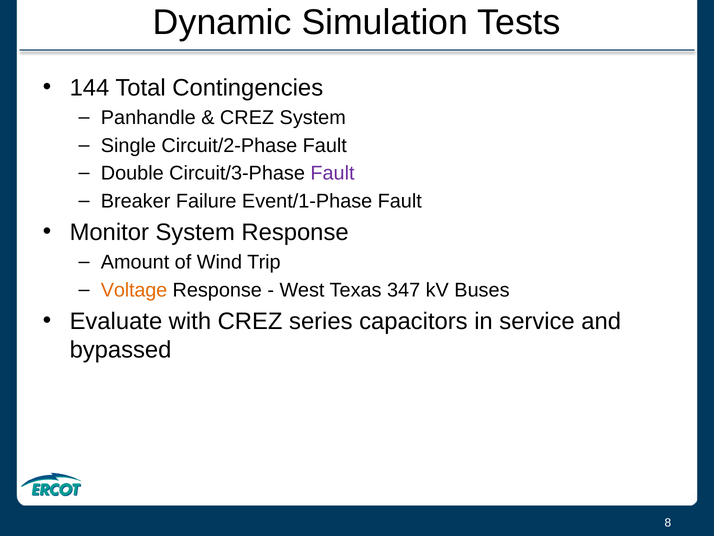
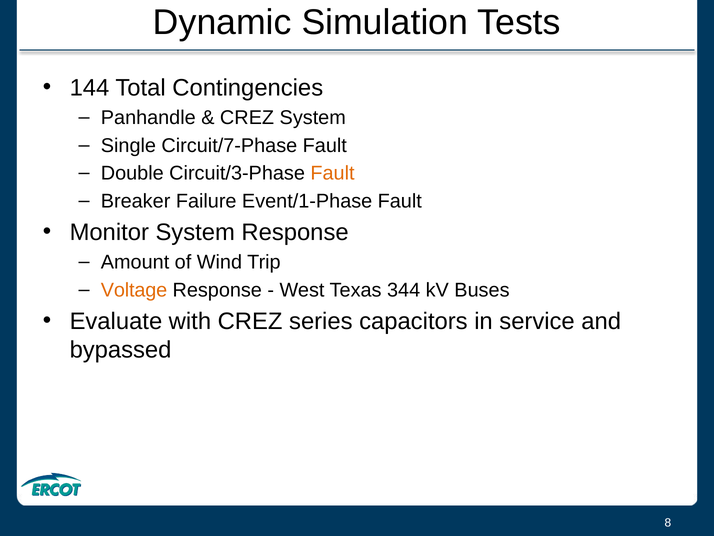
Circuit/2-Phase: Circuit/2-Phase -> Circuit/7-Phase (229, 145)
Fault colour: purple -> orange (333, 173)
347: 347 -> 344 (404, 290)
